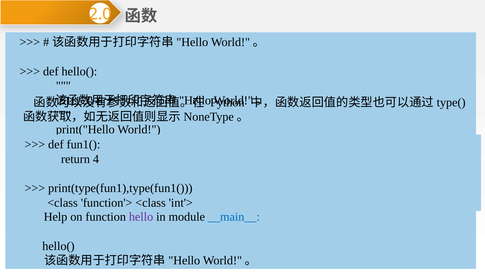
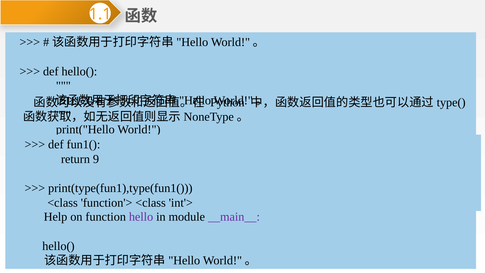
2.0: 2.0 -> 1.1 (100, 14)
4: 4 -> 9 (96, 159)
__main__ colour: blue -> purple (234, 217)
